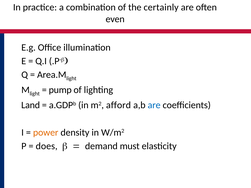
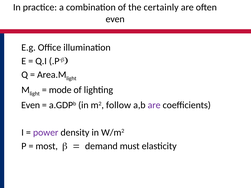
pump: pump -> mode (60, 90)
Land: Land -> Even (31, 105)
afford: afford -> follow (119, 105)
are colour: blue -> purple (154, 105)
power colour: orange -> purple (46, 133)
does: does -> most (47, 146)
